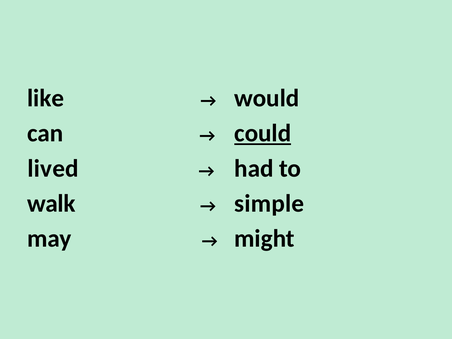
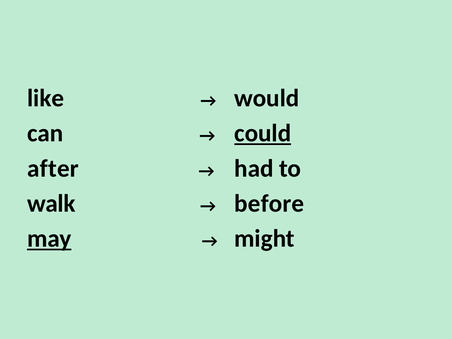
lived: lived -> after (53, 168)
simple: simple -> before (269, 204)
may underline: none -> present (49, 239)
